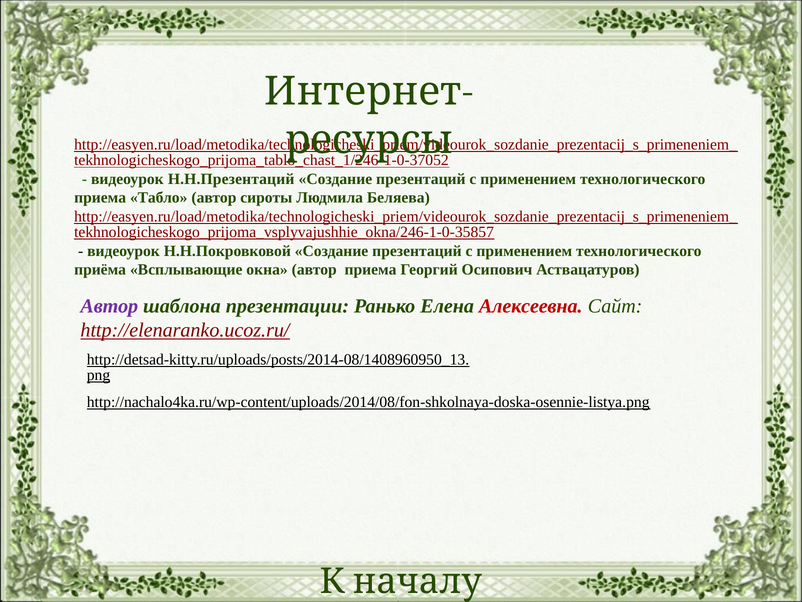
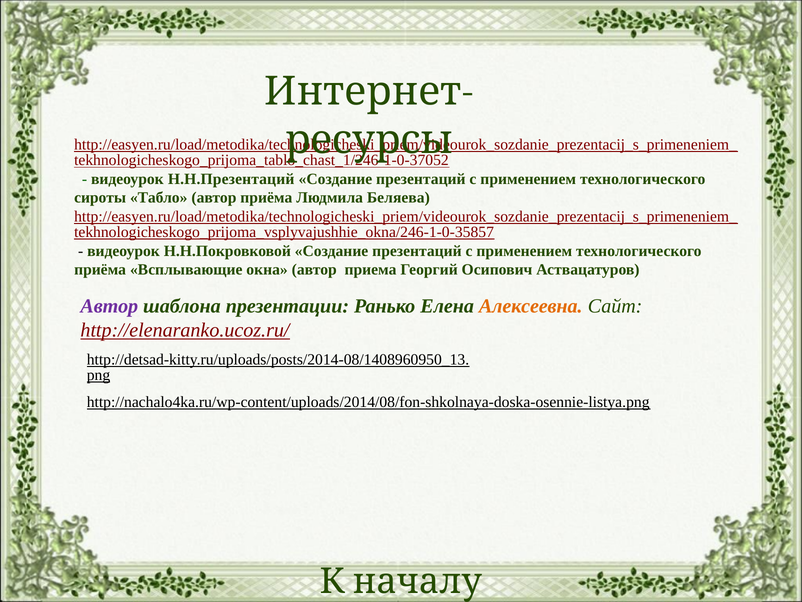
приема: приема -> сироты (100, 198)
автор сироты: сироты -> приёма (266, 198)
Алексеевна colour: red -> orange (531, 306)
